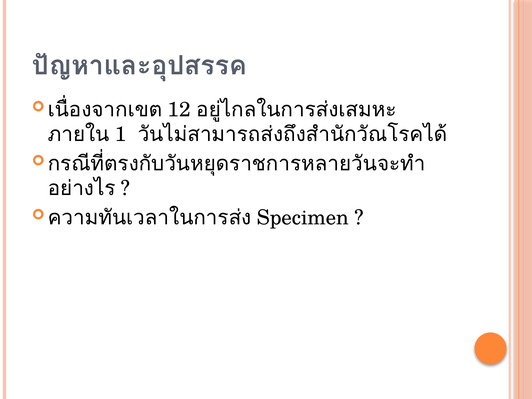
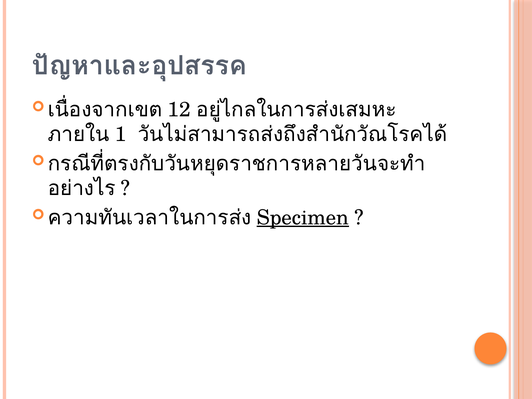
Specimen underline: none -> present (303, 218)
